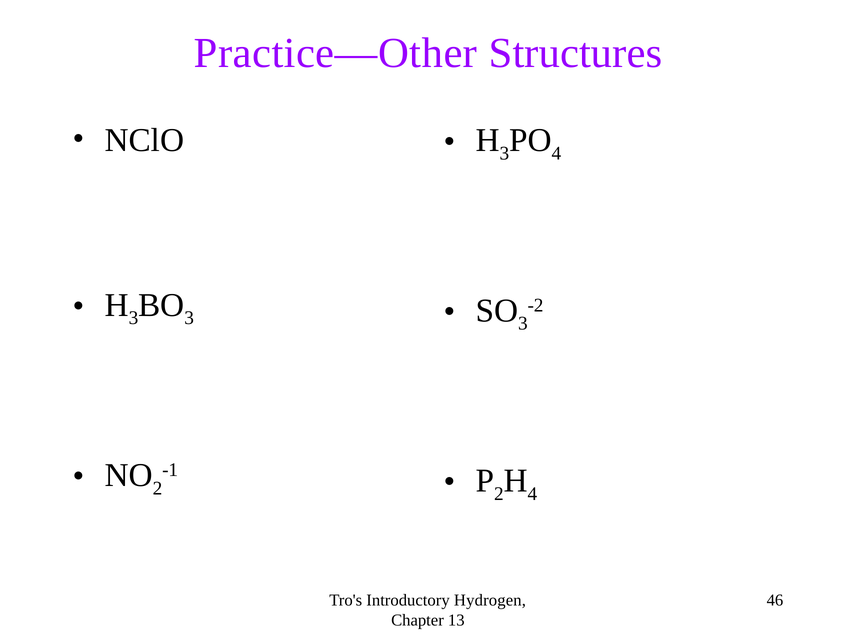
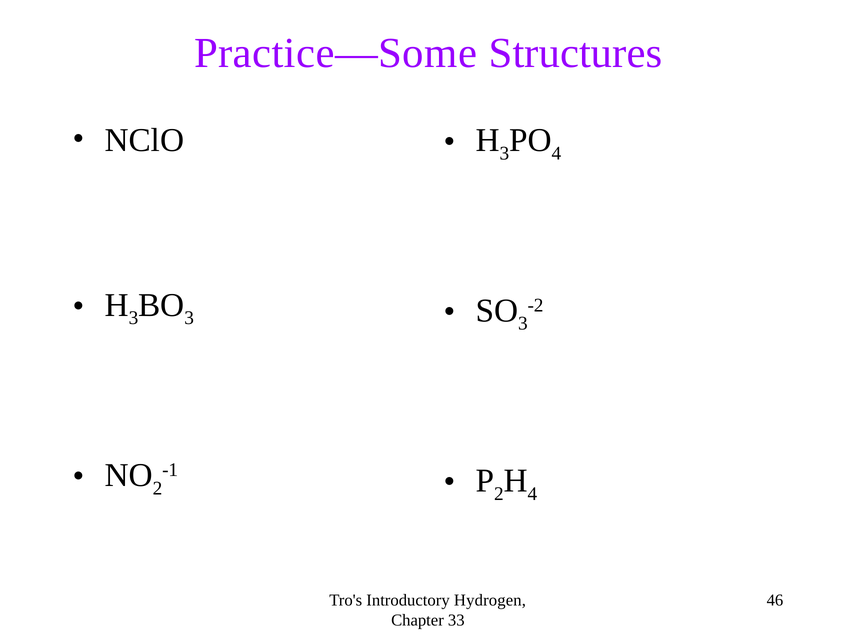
Practice—Other: Practice—Other -> Practice—Some (335, 53)
13: 13 -> 33 (456, 620)
